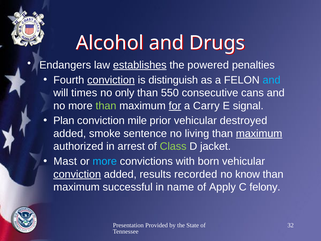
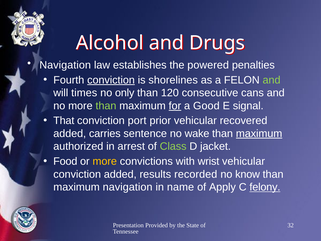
Endangers: Endangers -> Navigation (65, 65)
establishes underline: present -> none (140, 65)
distinguish: distinguish -> shorelines (173, 80)
and colour: light blue -> light green (272, 80)
550: 550 -> 120 (170, 93)
Carry: Carry -> Good (206, 106)
Plan: Plan -> That (64, 121)
mile: mile -> port (137, 121)
destroyed: destroyed -> recovered (244, 121)
smoke: smoke -> carries (105, 133)
living: living -> wake (197, 133)
Mast: Mast -> Food (65, 161)
more colour: light blue -> yellow (105, 161)
born: born -> wrist (209, 161)
conviction underline: present -> none (77, 174)
maximum successful: successful -> navigation (128, 187)
felony underline: none -> present (265, 187)
